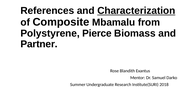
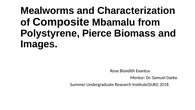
References: References -> Mealworms (47, 11)
Characterization underline: present -> none (136, 11)
Partner: Partner -> Images (39, 44)
